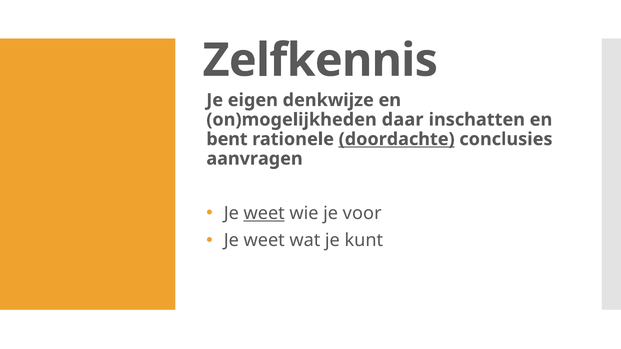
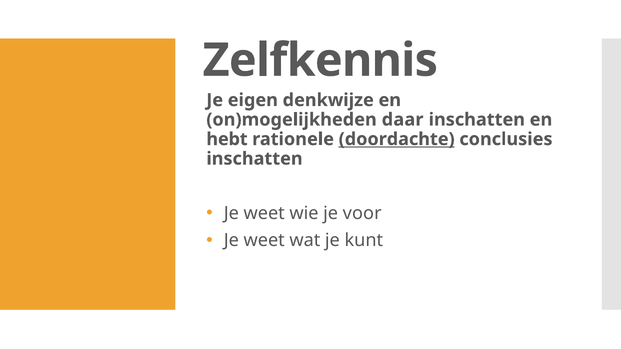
bent: bent -> hebt (227, 139)
aanvragen: aanvragen -> inschatten (254, 159)
weet underline: present -> none (264, 213)
